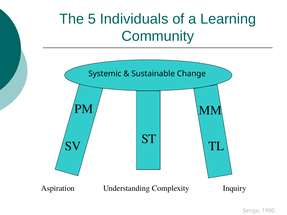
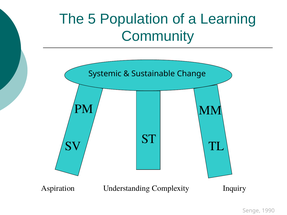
Individuals: Individuals -> Population (134, 19)
